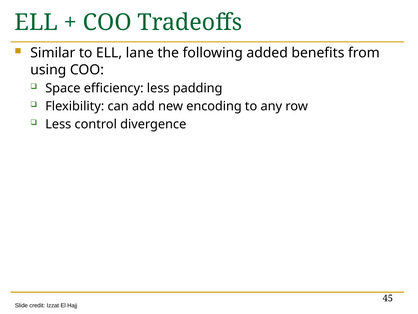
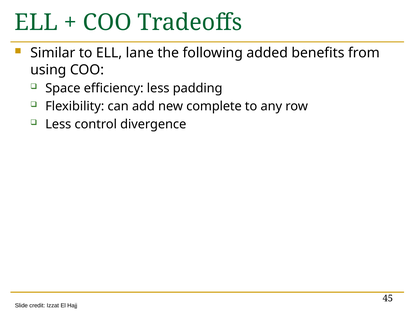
encoding: encoding -> complete (214, 106)
